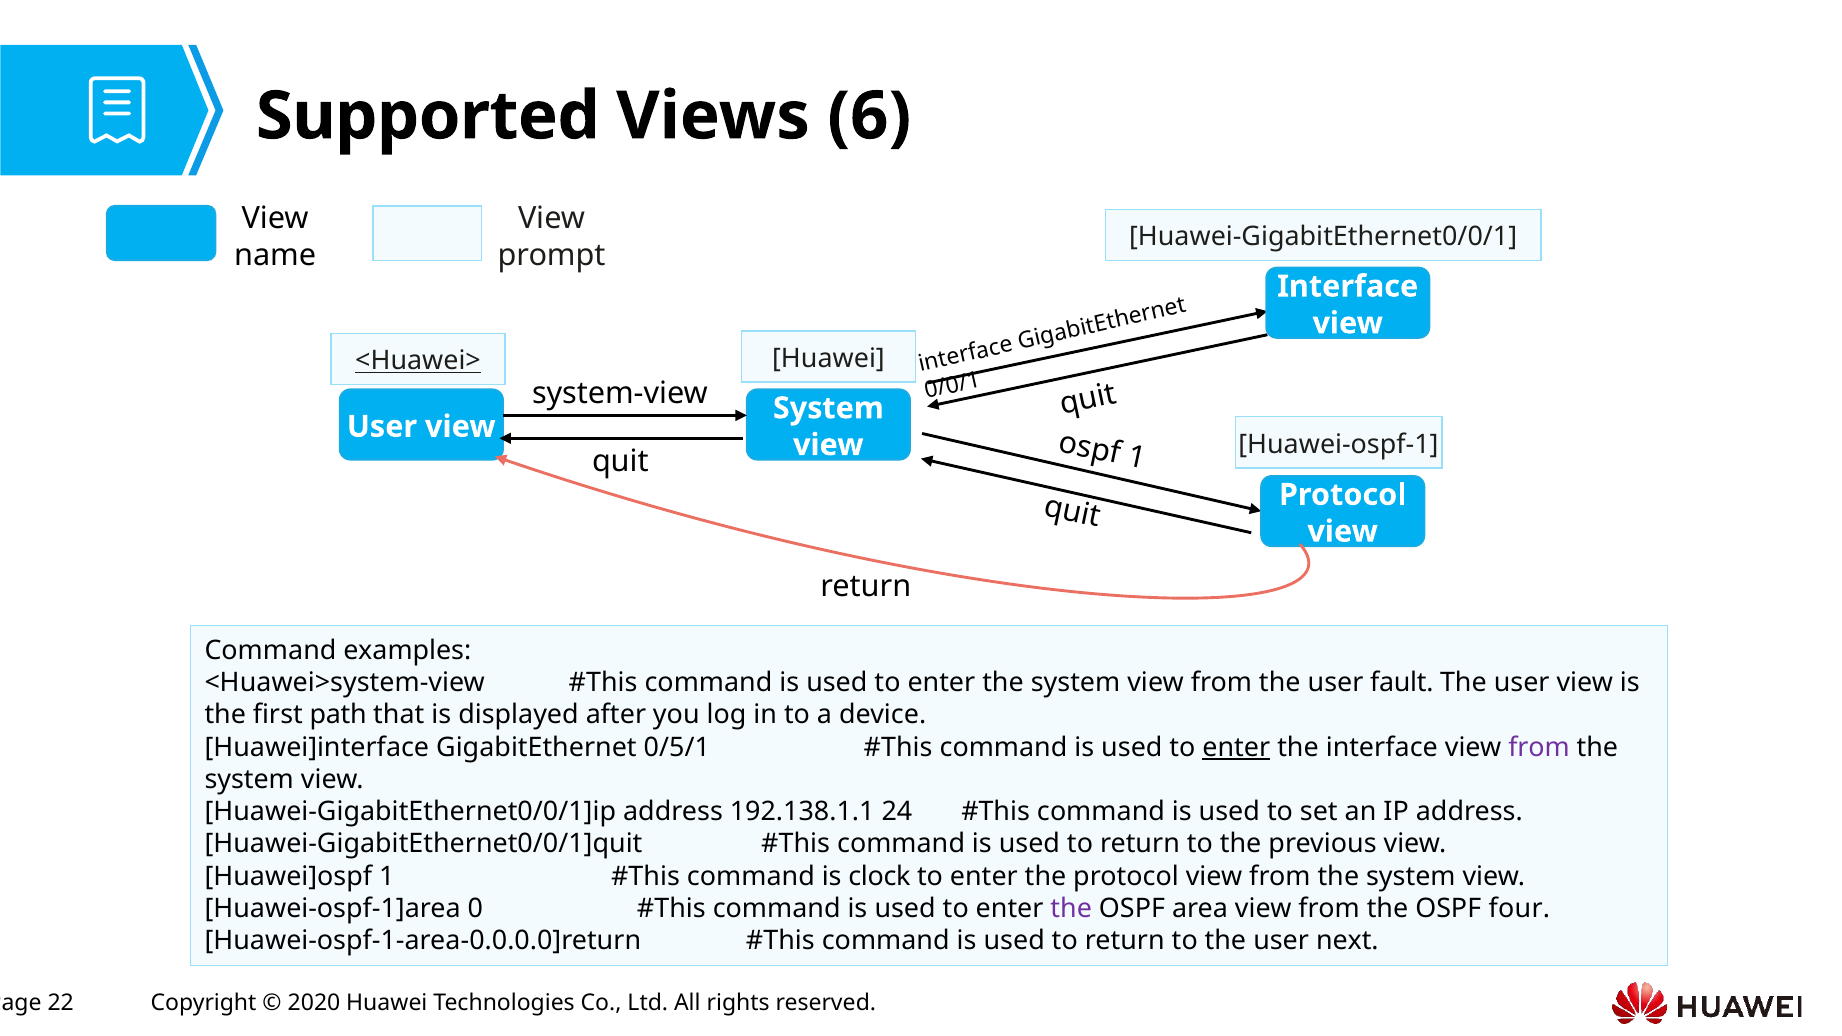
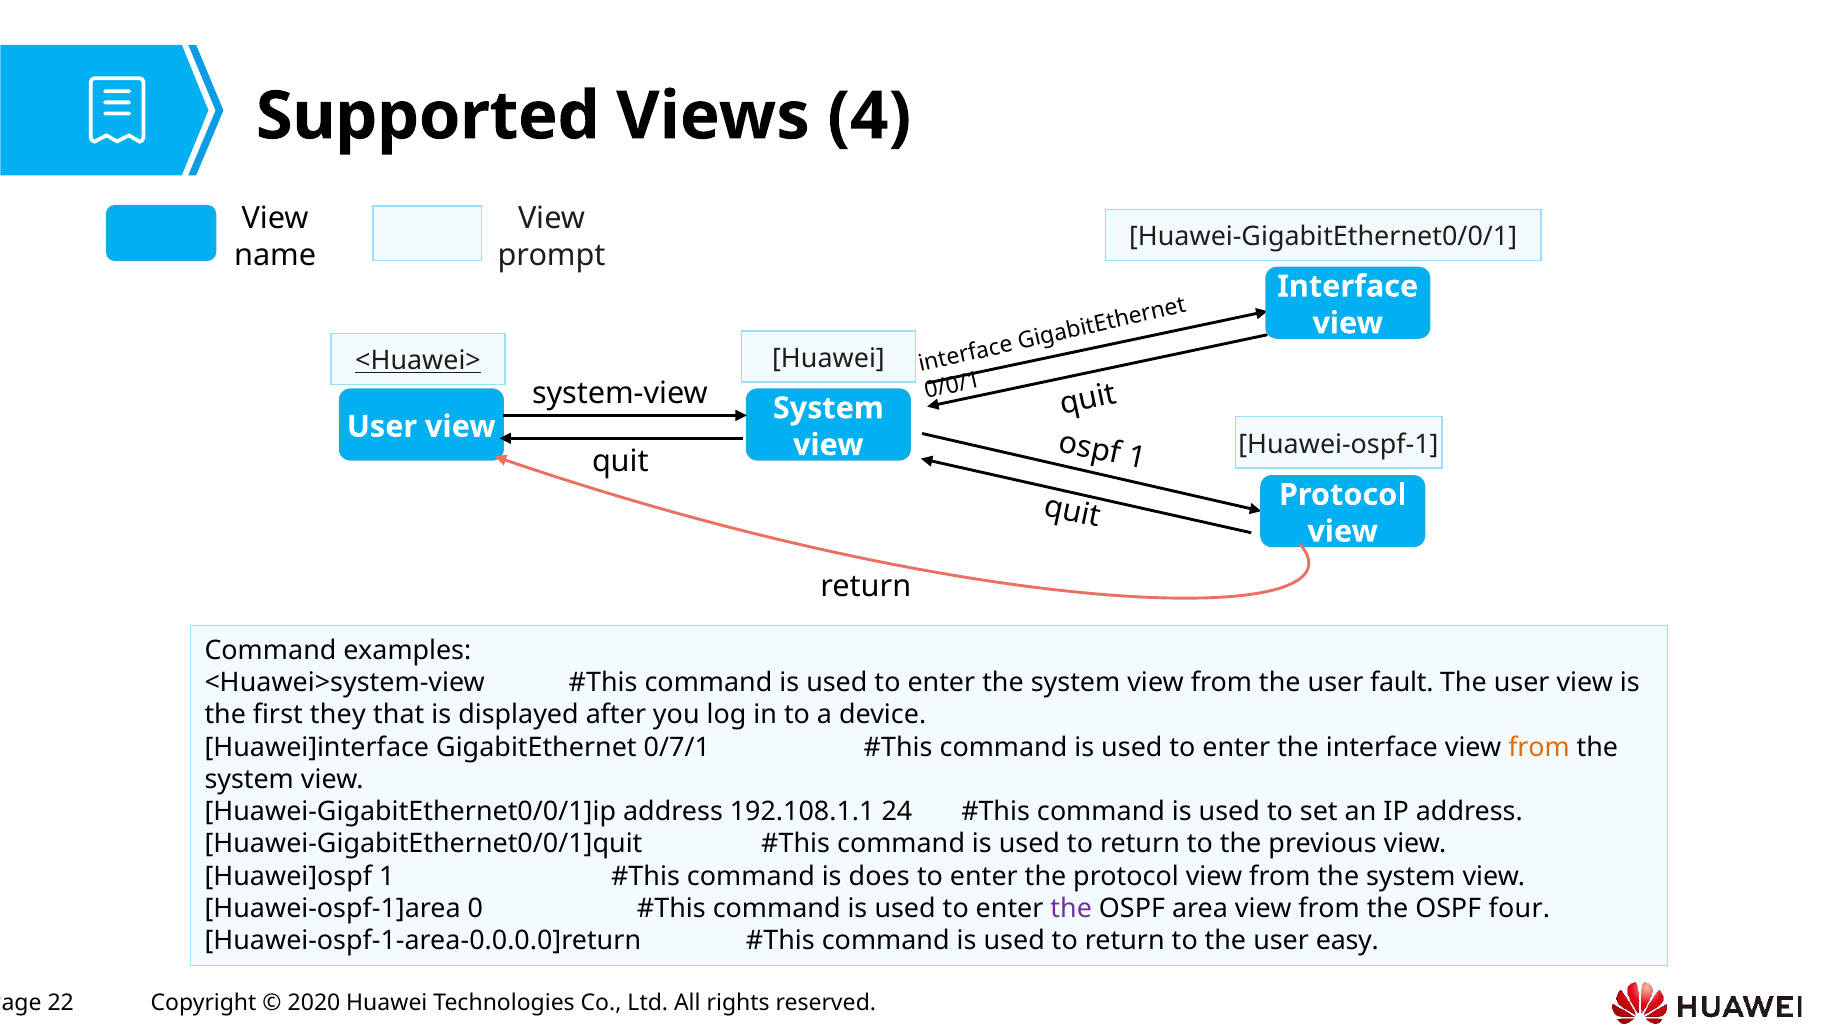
6: 6 -> 4 (869, 116)
path: path -> they (338, 715)
0/5/1: 0/5/1 -> 0/7/1 (677, 747)
enter underline: present -> none (1236, 747)
from colour: purple -> orange (1539, 747)
192.138.1.1: 192.138.1.1 -> 192.108.1.1 (802, 812)
clock: clock -> does (879, 876)
next: next -> easy (1347, 941)
